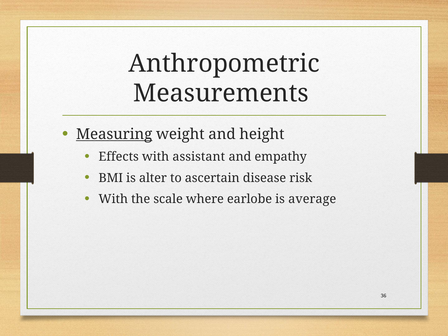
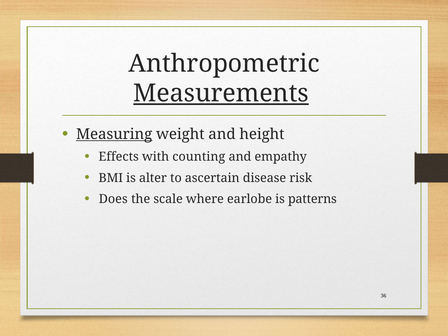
Measurements underline: none -> present (221, 93)
assistant: assistant -> counting (199, 157)
With: With -> Does (113, 199)
average: average -> patterns (312, 199)
